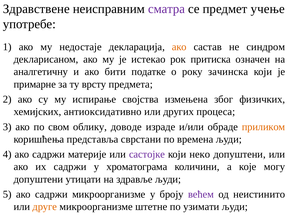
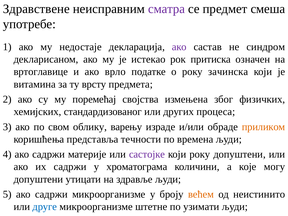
учење: учење -> смеша (268, 9)
ако colour: orange -> purple (179, 47)
аналгетичну: аналгетичну -> вртоглавице (41, 72)
бити: бити -> врло (115, 72)
примарне: примарне -> витамина (35, 84)
испирање: испирање -> поремећај (94, 99)
антиоксидативно: антиоксидативно -> стандардизованог (103, 112)
доводе: доводе -> варењу (126, 127)
сврстани: сврстани -> течности (141, 139)
који неко: неко -> року (200, 154)
већем colour: purple -> orange (201, 194)
друге colour: orange -> blue (45, 207)
